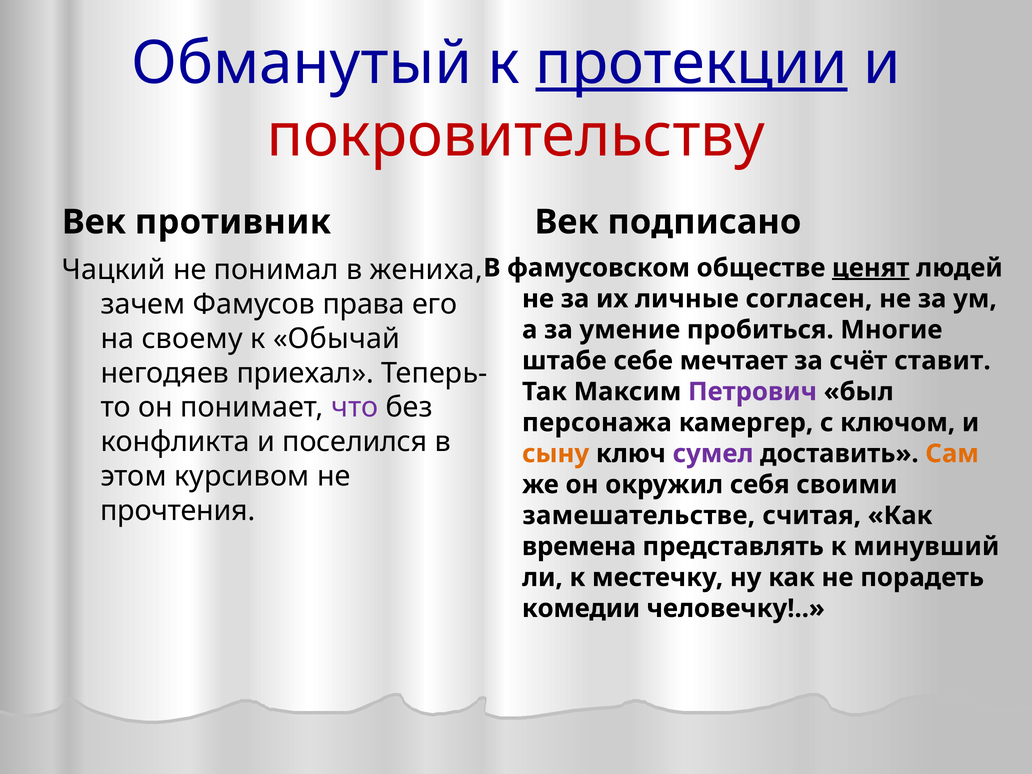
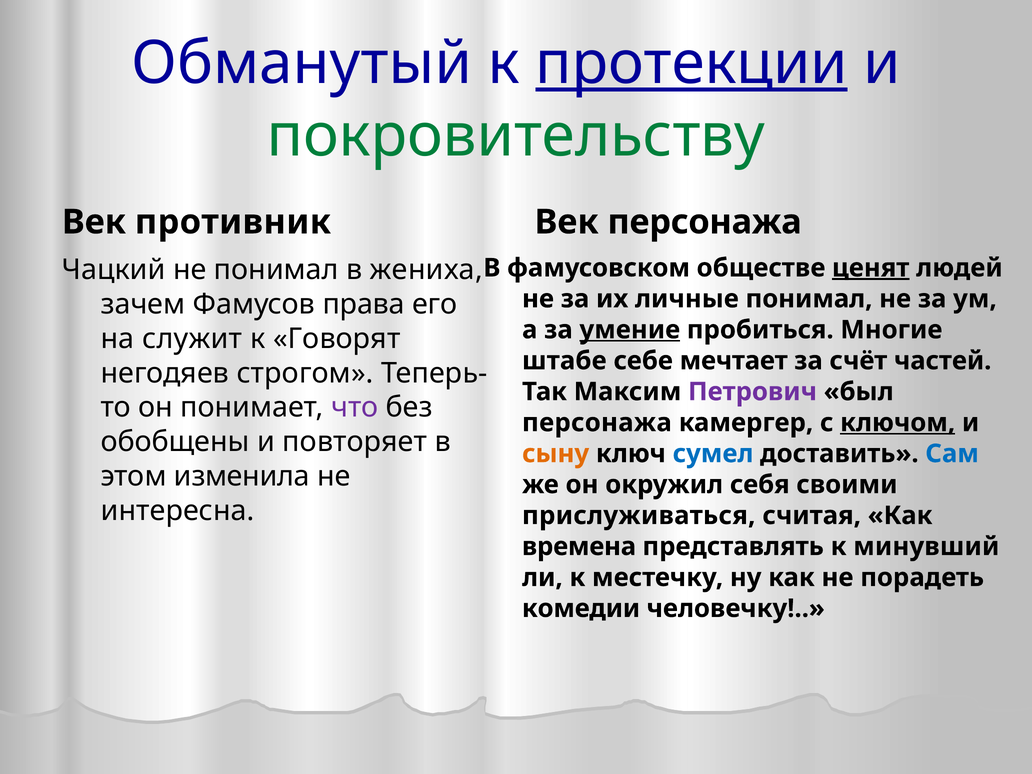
покровительству colour: red -> green (516, 136)
Век подписано: подписано -> персонажа (705, 222)
личные согласен: согласен -> понимал (809, 299)
умение underline: none -> present (630, 330)
своему: своему -> служит (192, 339)
Обычай: Обычай -> Говорят (337, 339)
ставит: ставит -> частей (943, 361)
приехал: приехал -> строгом (305, 373)
ключом underline: none -> present (898, 423)
конфликта: конфликта -> обобщены (175, 442)
поселился: поселился -> повторяет (355, 442)
сумел colour: purple -> blue (713, 454)
Сам colour: orange -> blue (952, 454)
курсивом: курсивом -> изменила (242, 476)
прочтения: прочтения -> интересна (178, 511)
замешательстве: замешательстве -> прислуживаться (639, 516)
